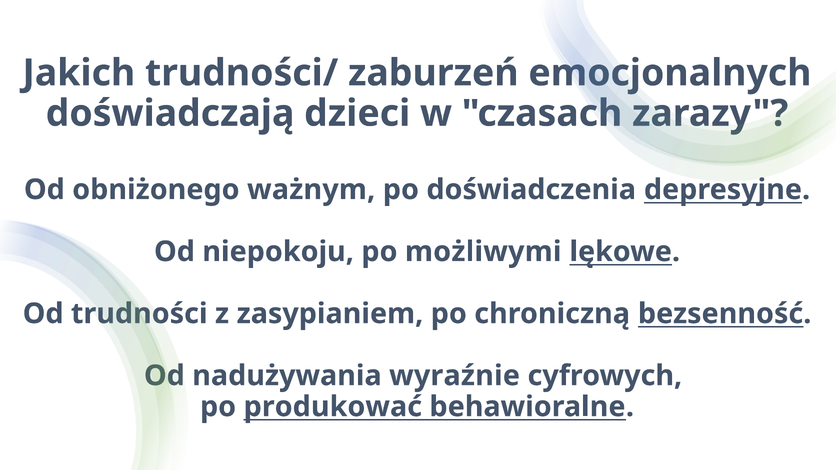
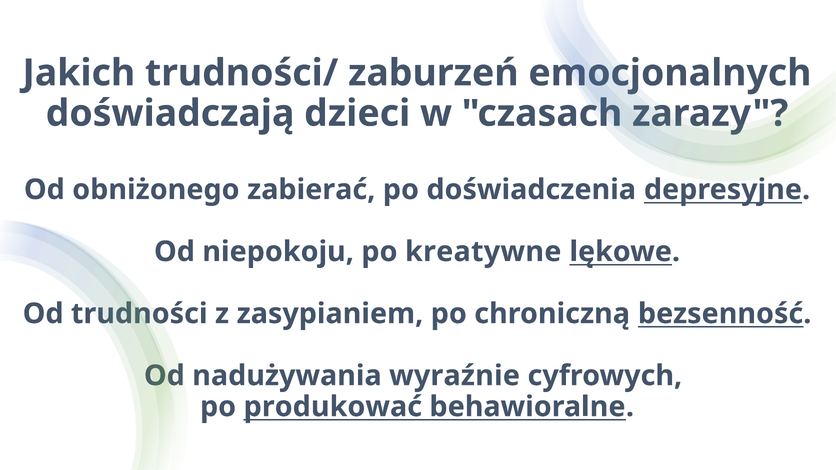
ważnym: ważnym -> zabierać (311, 190)
możliwymi: możliwymi -> kreatywne (483, 252)
